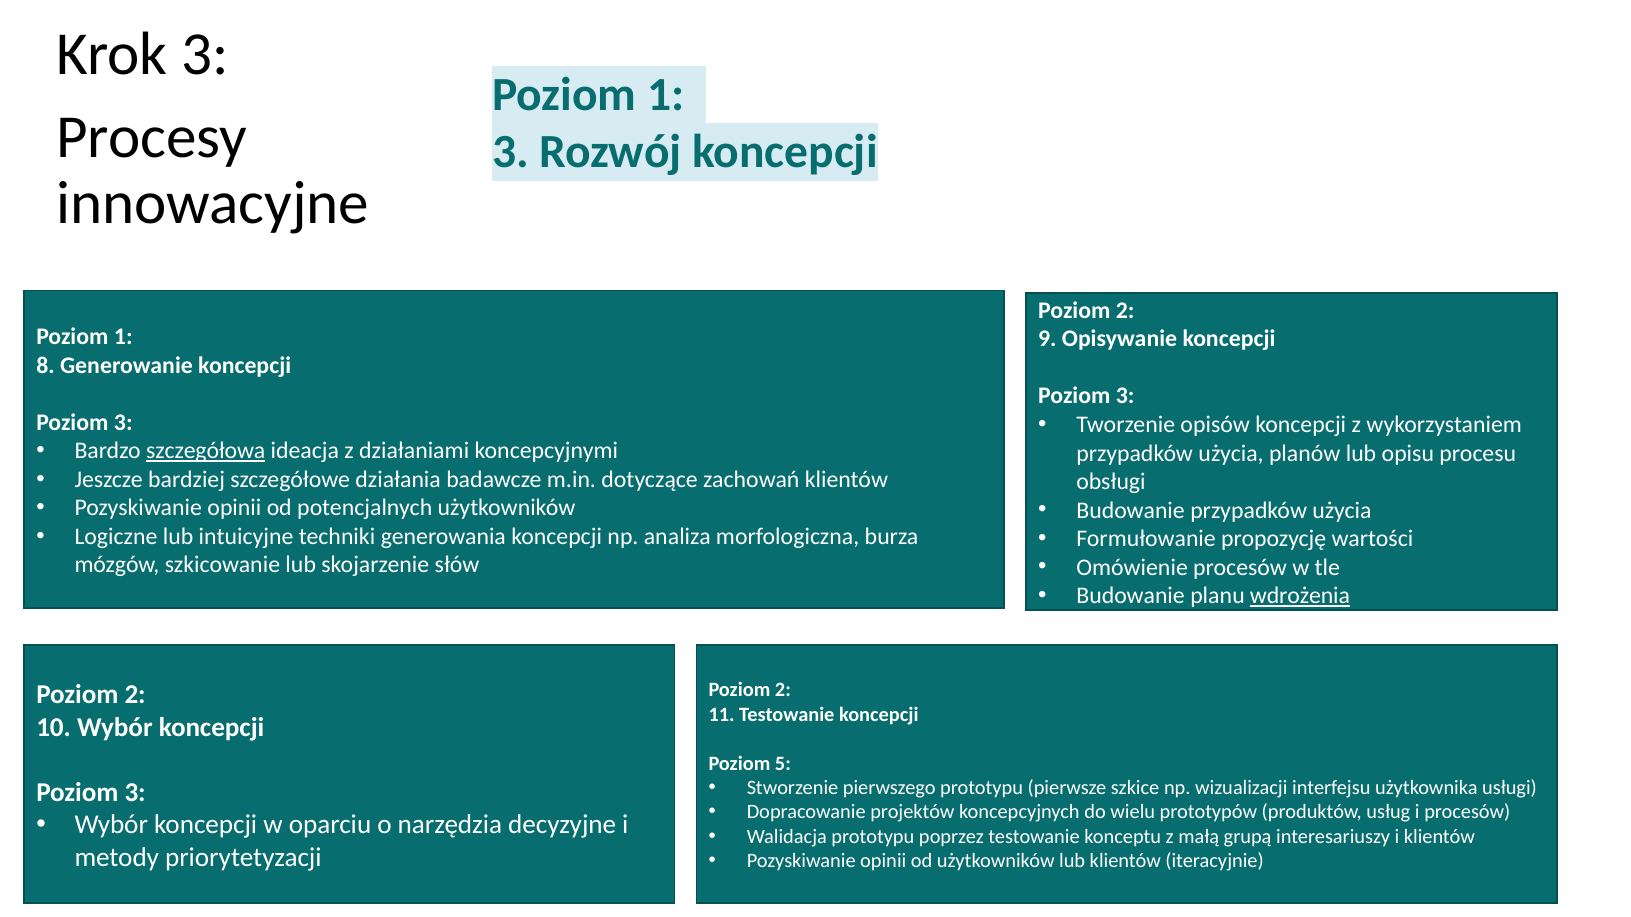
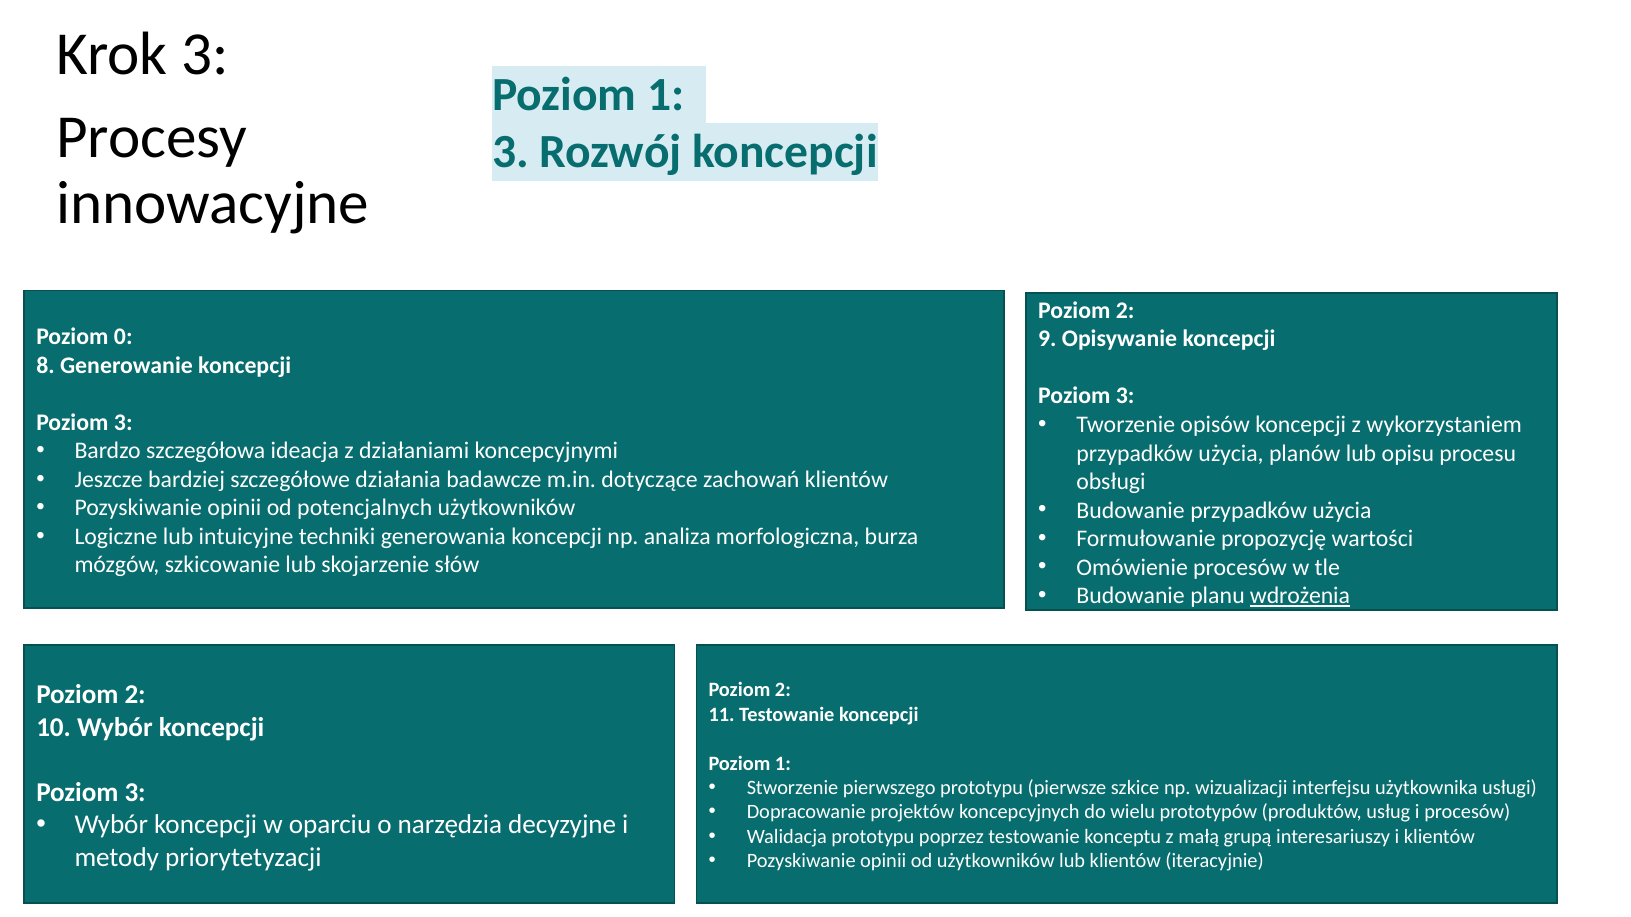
1: 1 -> 0 (123, 337)
szczegółowa underline: present -> none (206, 451)
5: 5 -> 1 (783, 764)
